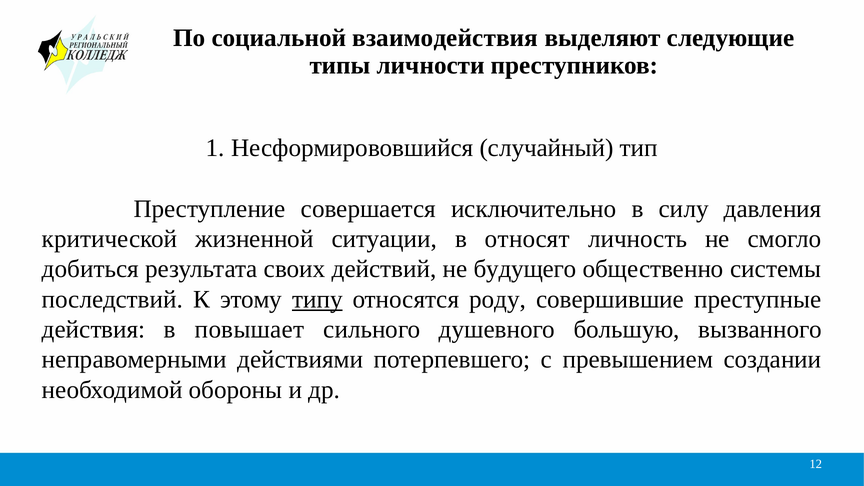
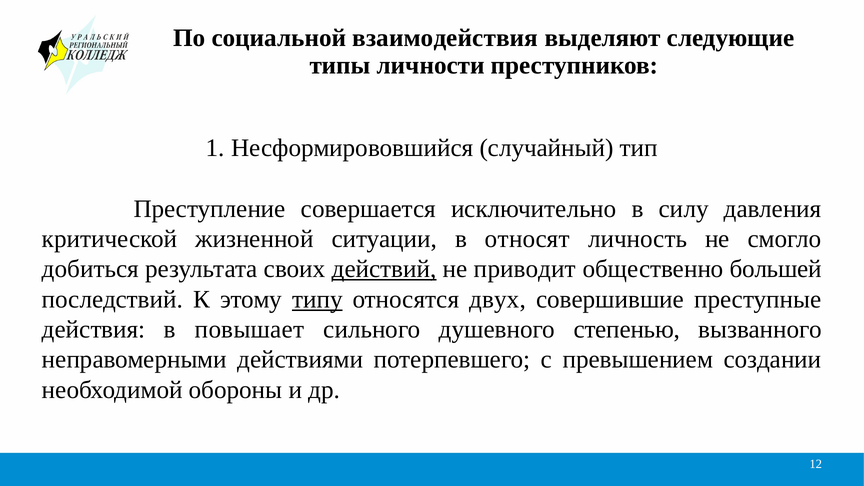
действий underline: none -> present (384, 269)
будущего: будущего -> приводит (525, 269)
системы: системы -> большей (776, 269)
роду: роду -> двух (498, 299)
большую: большую -> степенью (627, 329)
